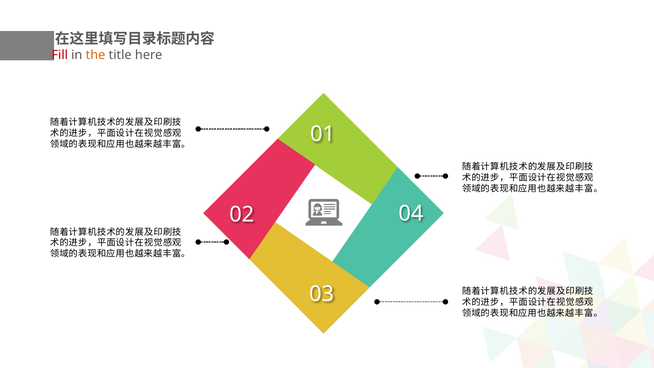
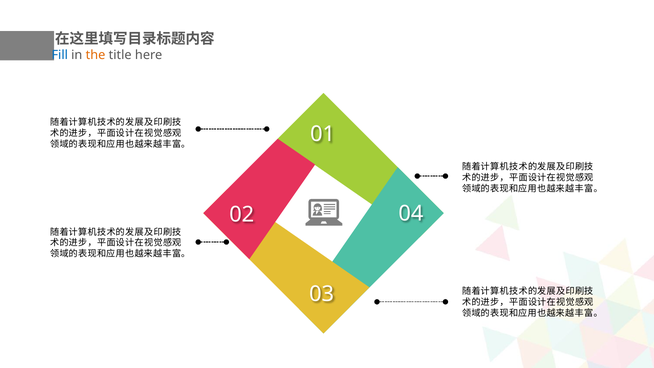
Fill colour: red -> blue (60, 55)
